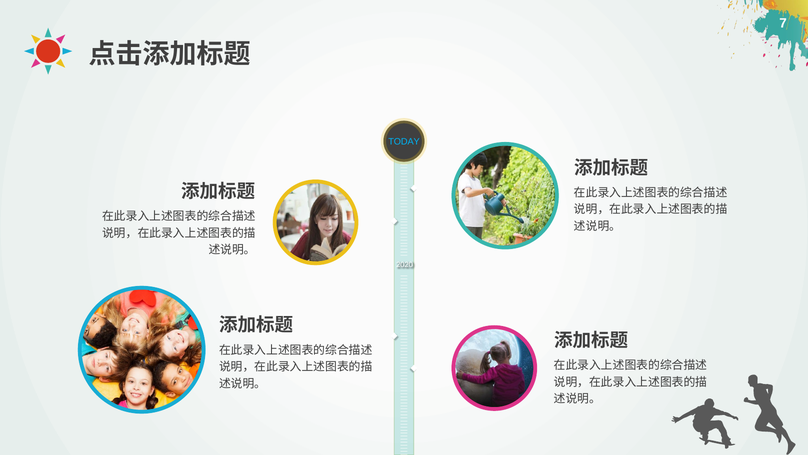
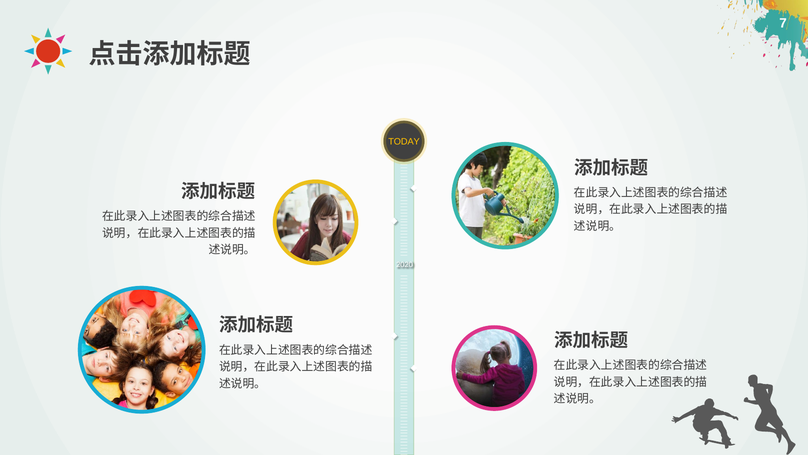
TODAY colour: light blue -> yellow (404, 142)
